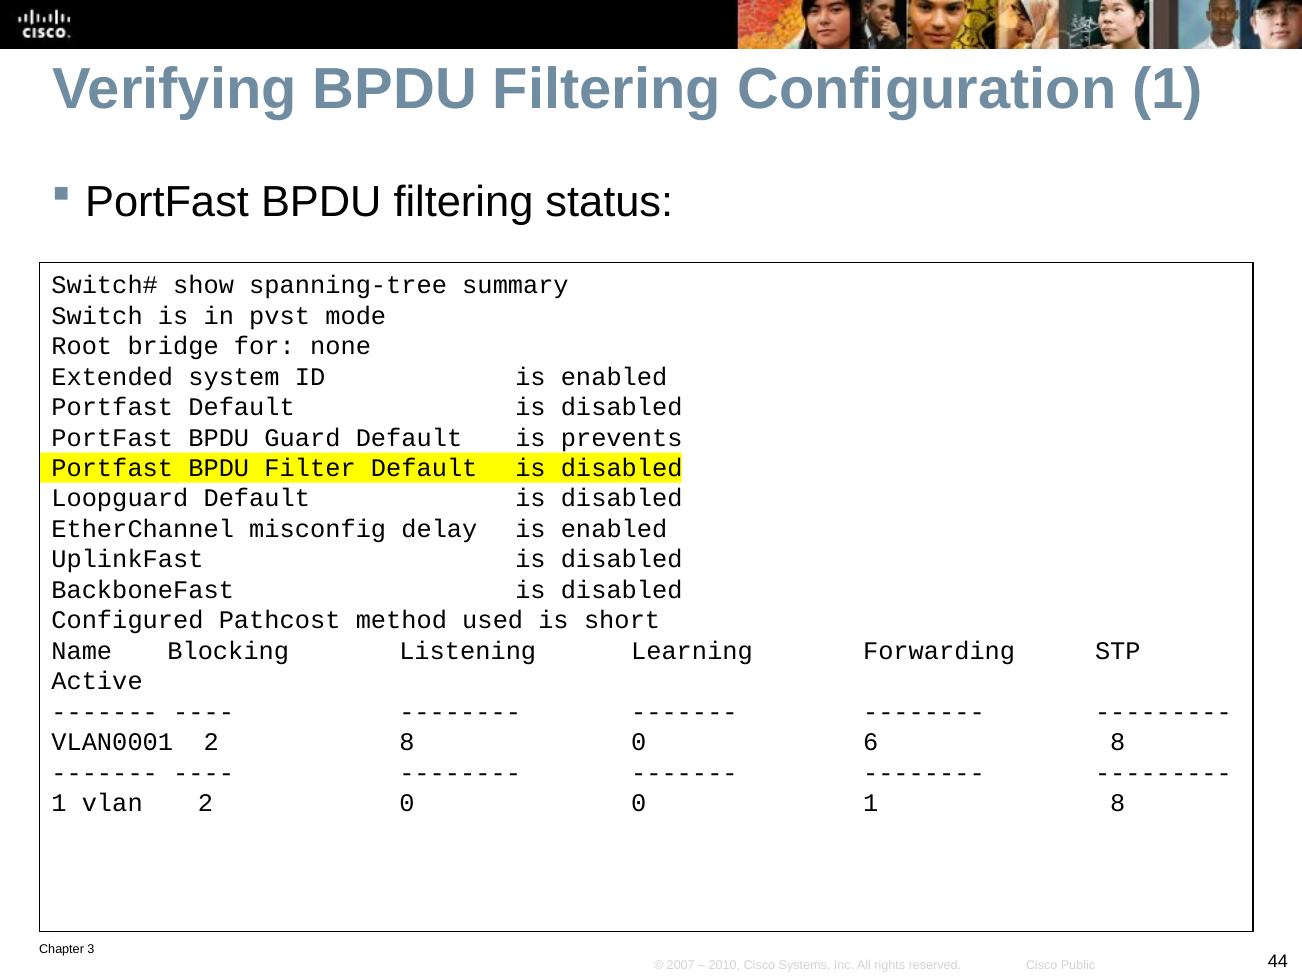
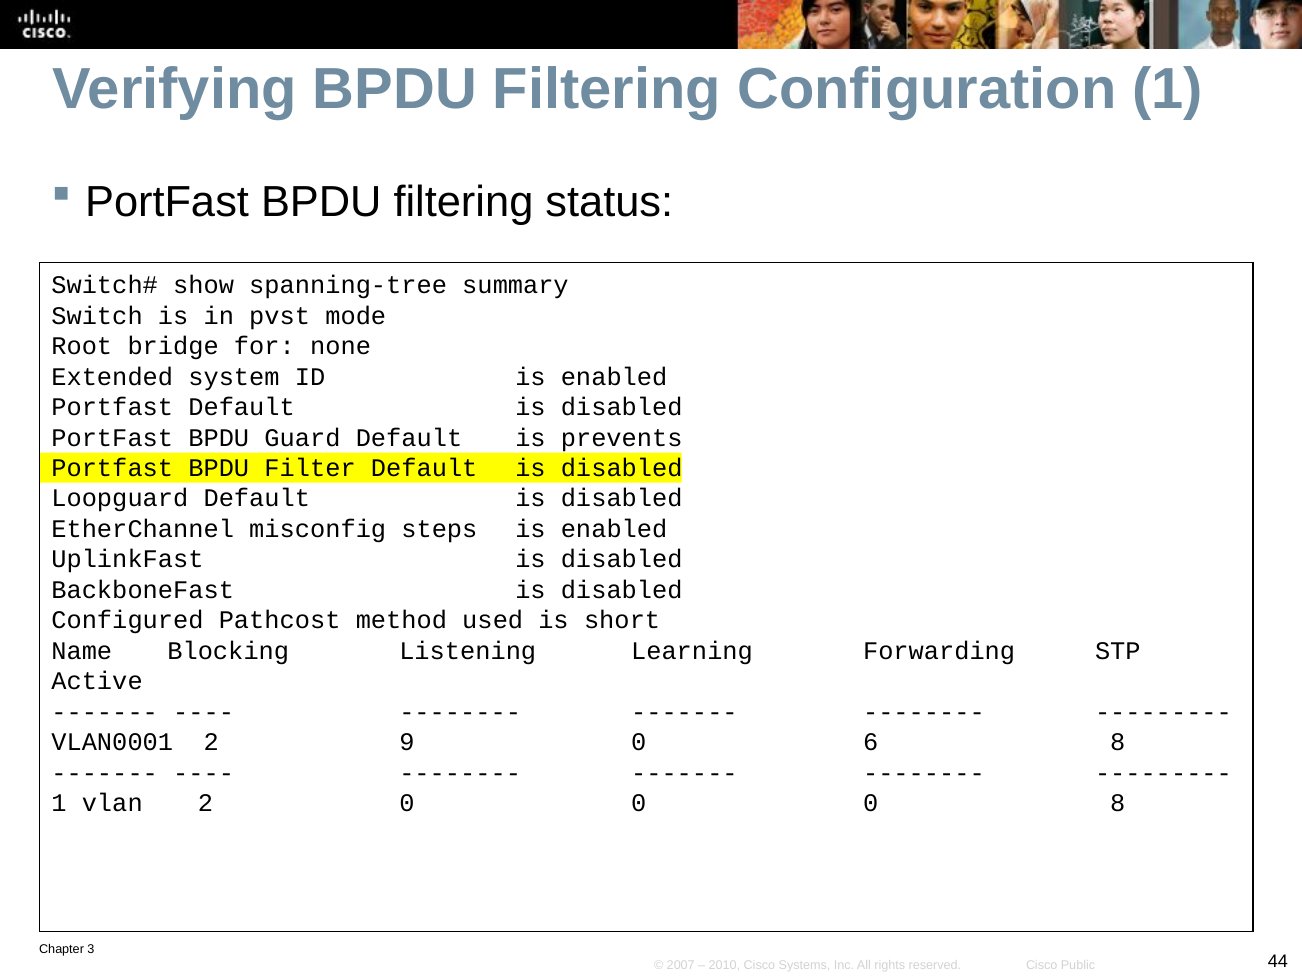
delay: delay -> steps (439, 529)
2 8: 8 -> 9 (407, 742)
0 0 1: 1 -> 0 (871, 803)
